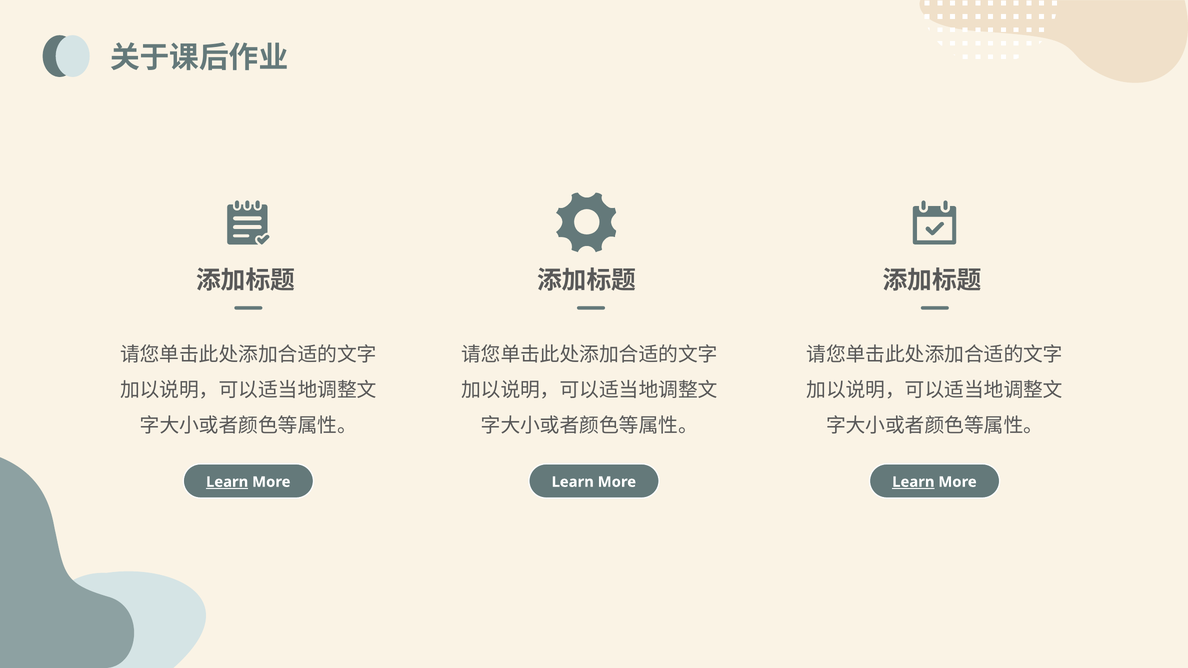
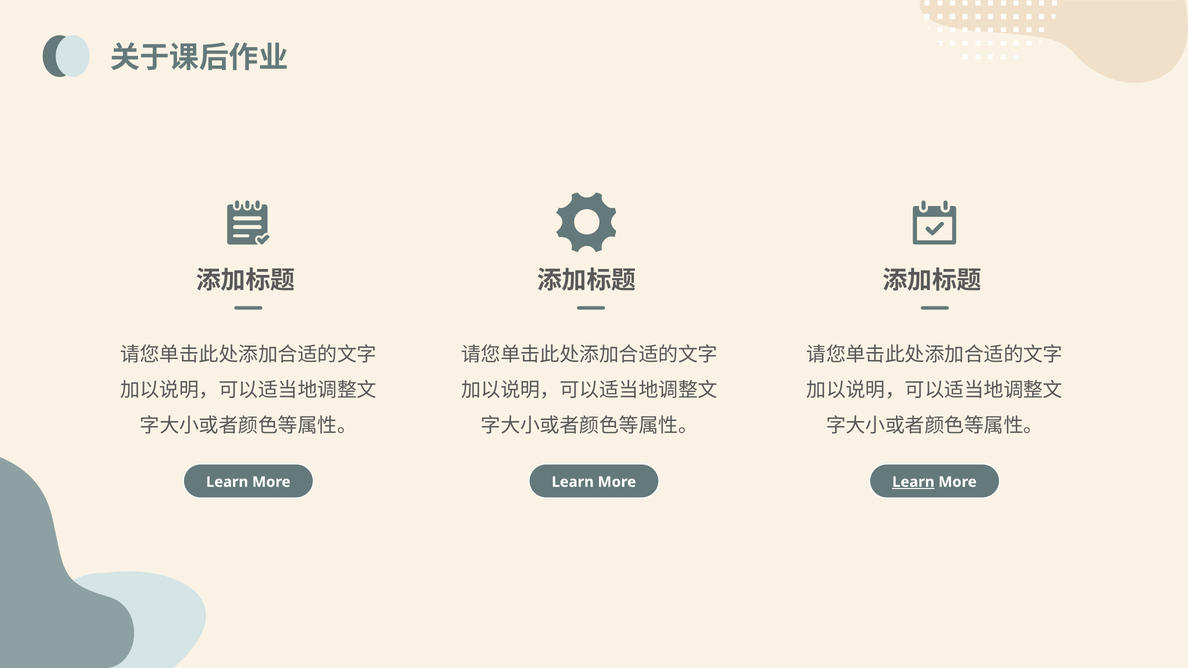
Learn underline: present -> none (227, 482)
